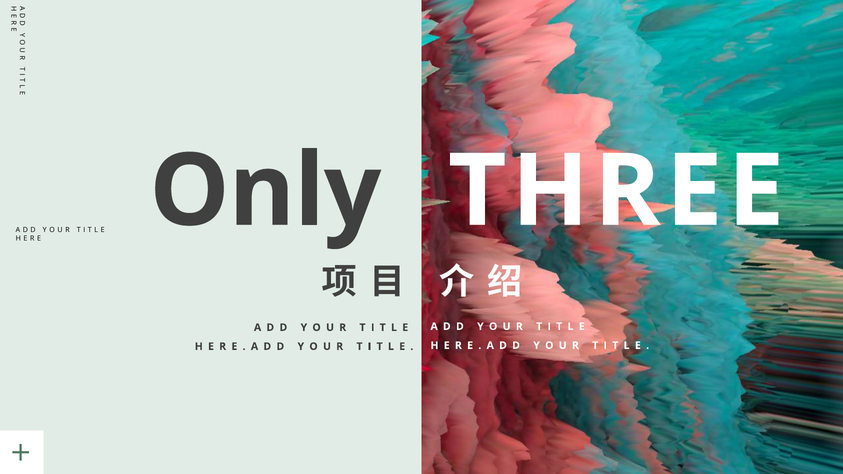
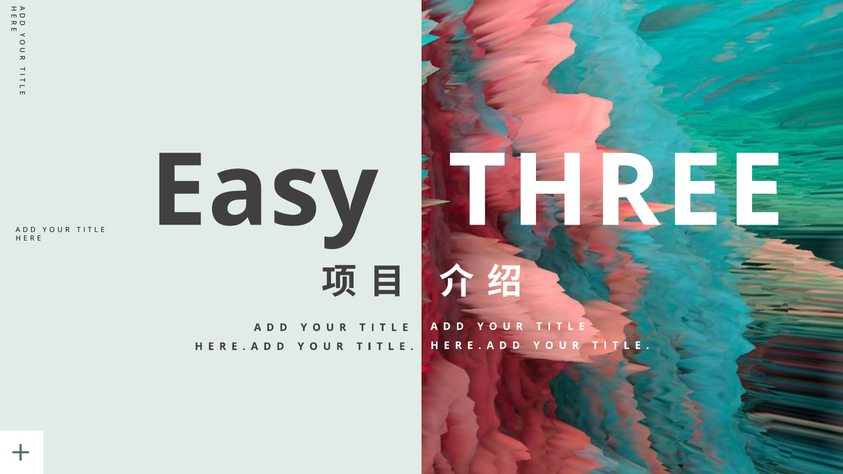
Only: Only -> Easy (264, 192)
